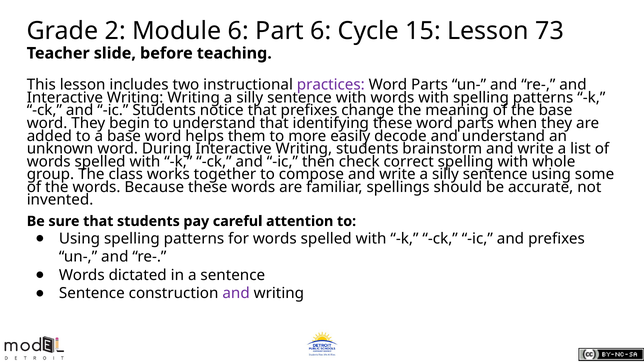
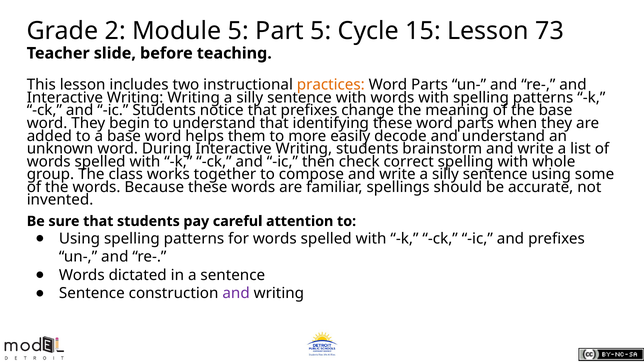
Module 6: 6 -> 5 (238, 31)
Part 6: 6 -> 5 (321, 31)
practices colour: purple -> orange (331, 85)
